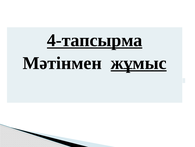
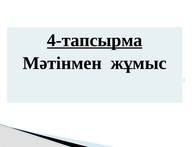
жұмыс underline: present -> none (139, 63)
